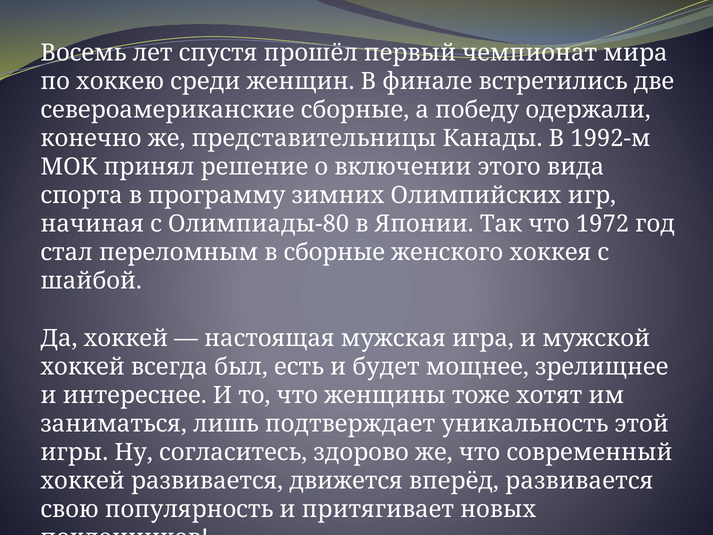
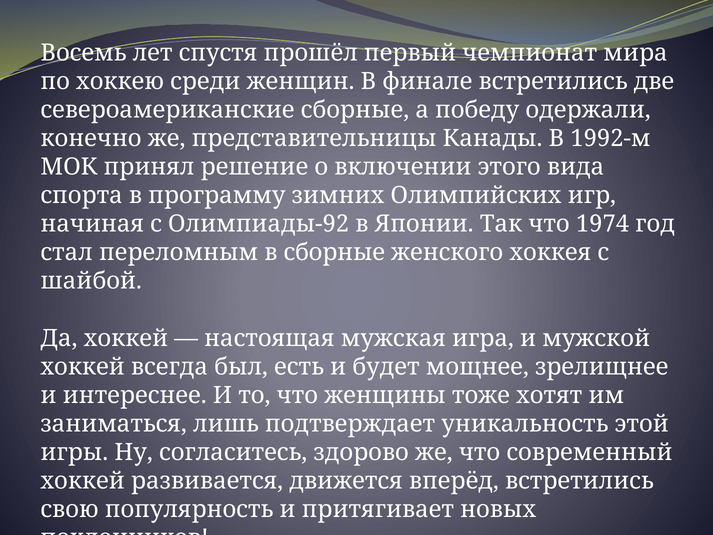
Олимпиады-80: Олимпиады-80 -> Олимпиады-92 (259, 224)
1972: 1972 -> 1974 (603, 224)
вперёд развивается: развивается -> встретились (579, 481)
